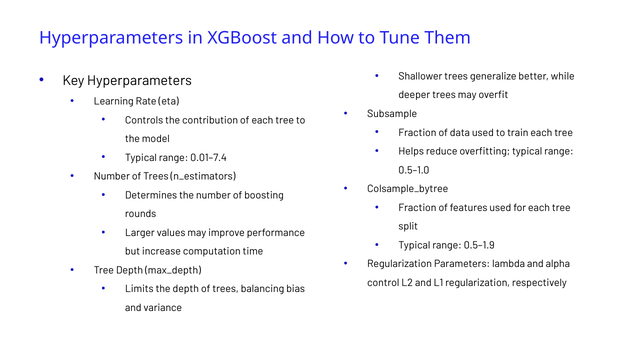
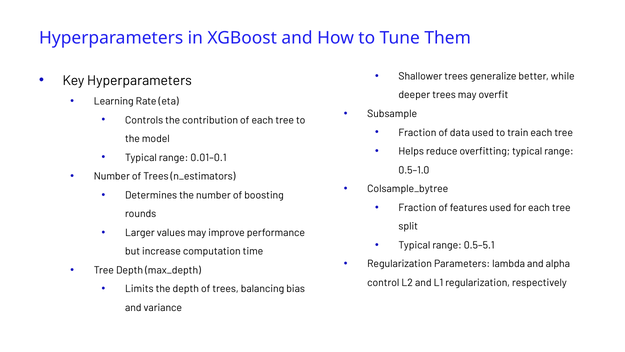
0.01–7.4: 0.01–7.4 -> 0.01–0.1 (209, 157)
0.5–1.9: 0.5–1.9 -> 0.5–5.1 (479, 245)
